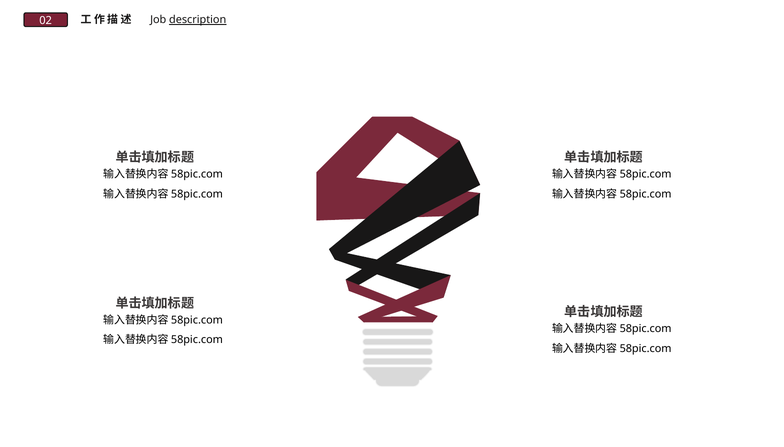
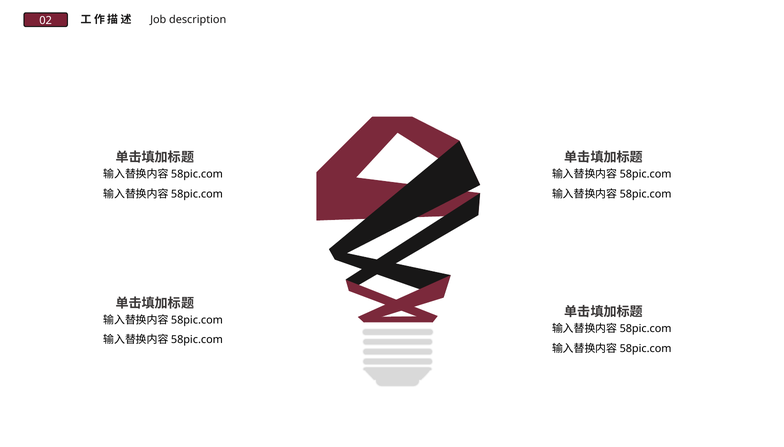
description underline: present -> none (198, 20)
